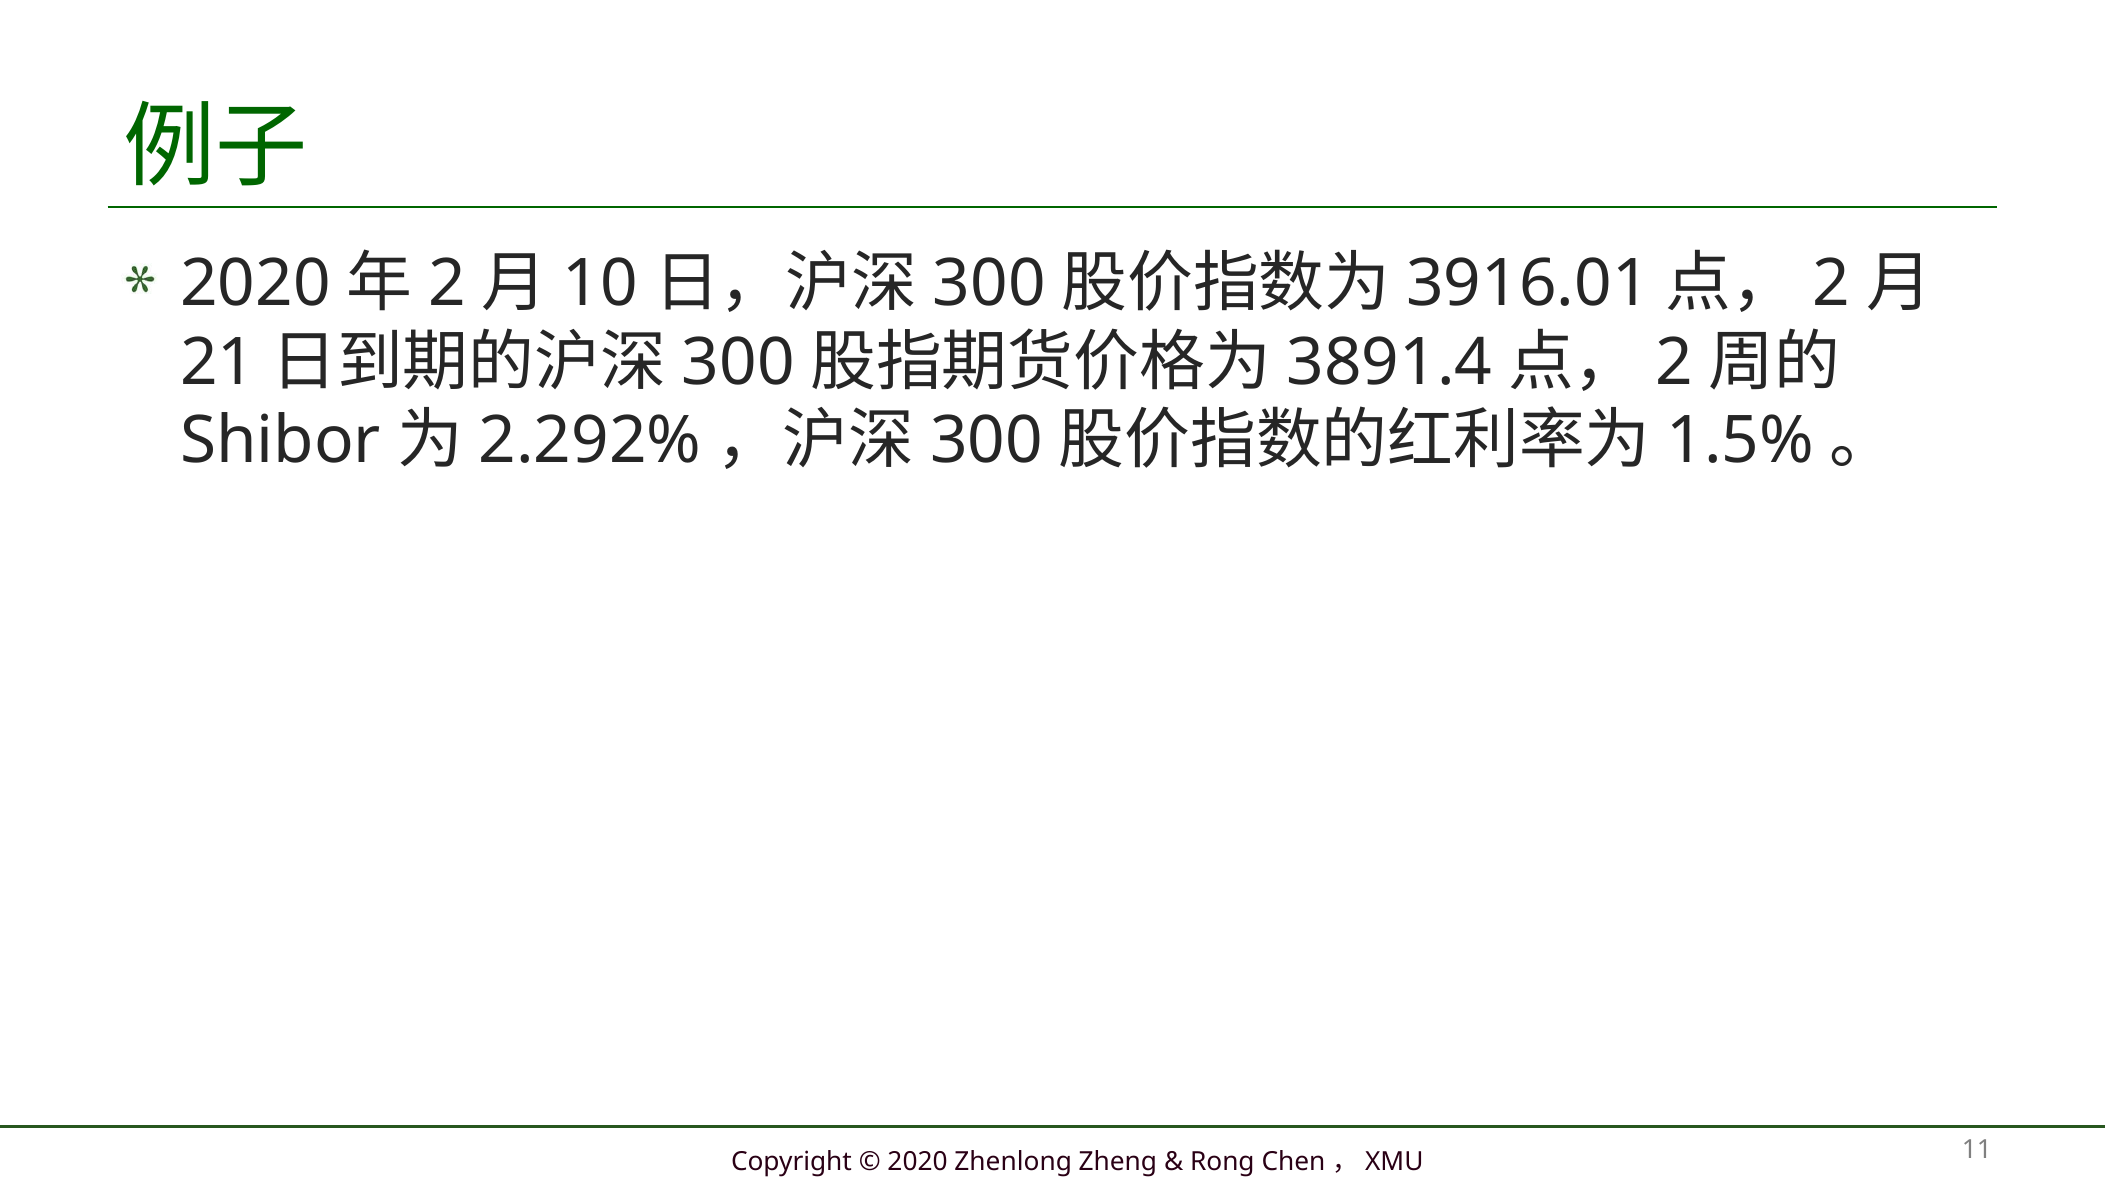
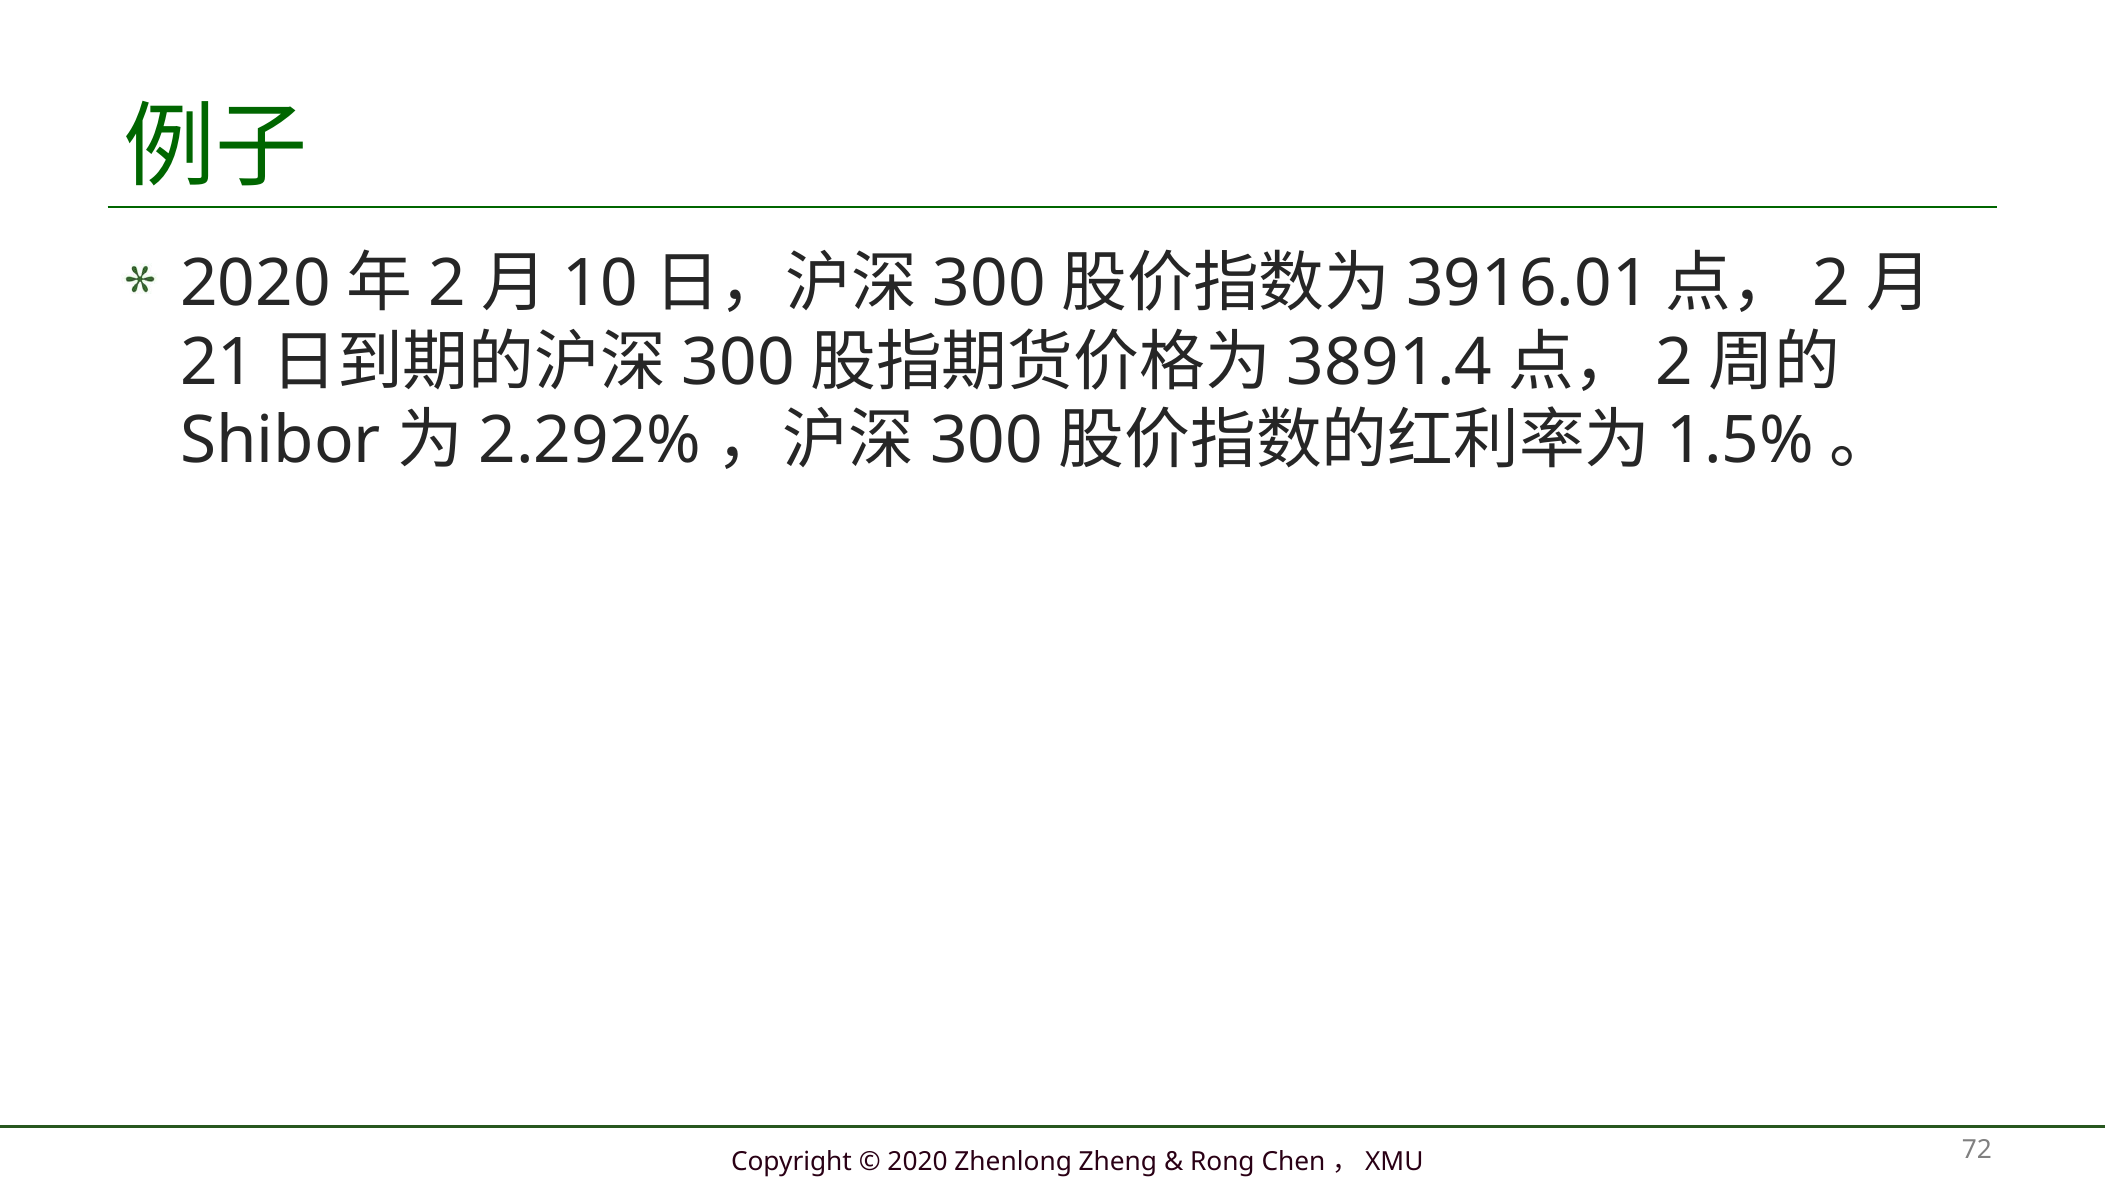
11: 11 -> 72 (1977, 1150)
